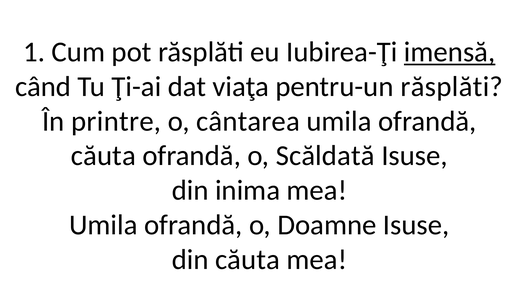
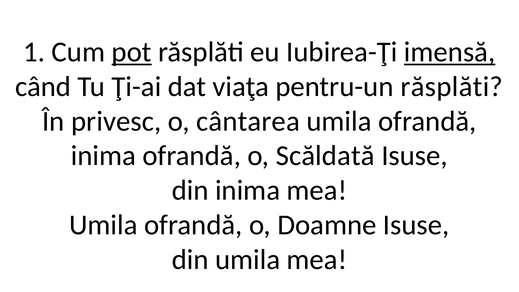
pot underline: none -> present (132, 52)
printre: printre -> privesc (116, 121)
căuta: căuta -> inima (103, 156)
din căuta: căuta -> umila (248, 260)
